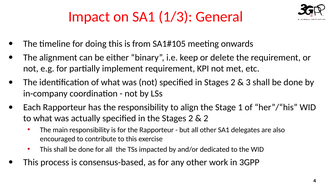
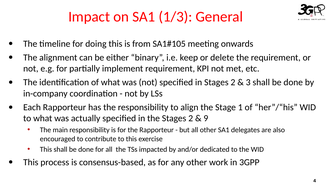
2: 2 -> 9 (206, 118)
